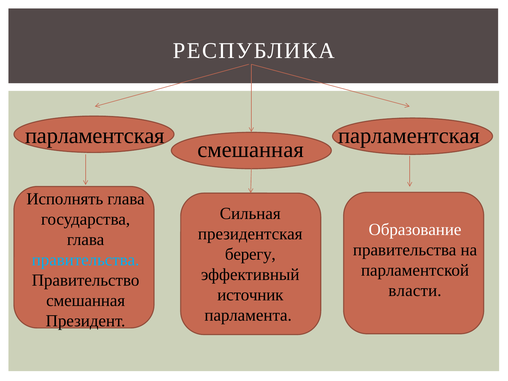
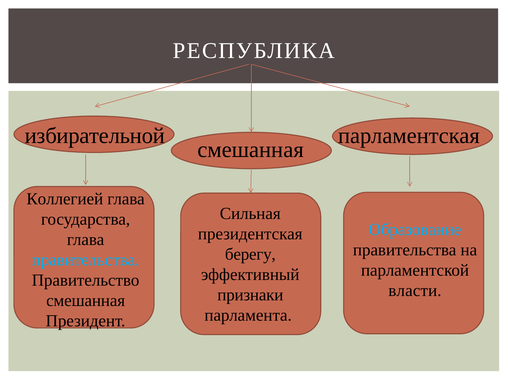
парламентская: парламентская -> избирательной (95, 136)
Исполнять: Исполнять -> Коллегией (65, 199)
Образование colour: white -> light blue (415, 230)
источник: источник -> признаки (250, 295)
